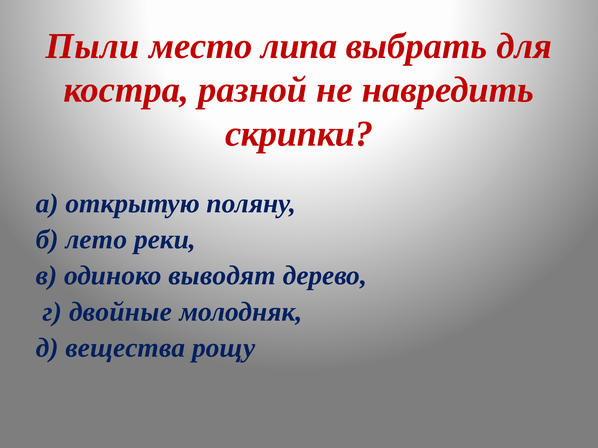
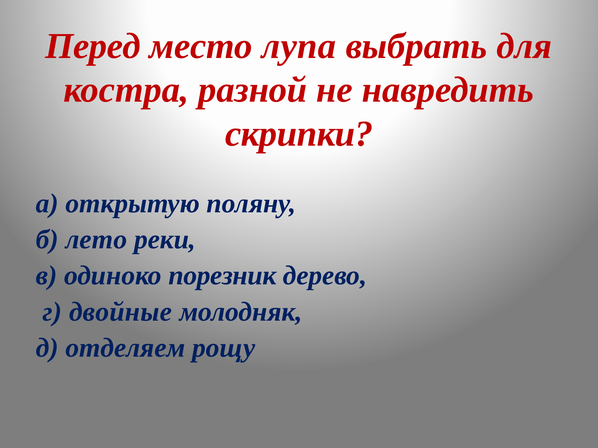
Пыли: Пыли -> Перед (93, 46)
липа: липа -> лупа (299, 46)
выводят: выводят -> порезник (222, 276)
вещества: вещества -> отделяем (125, 348)
